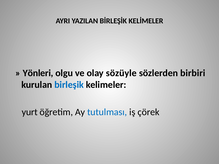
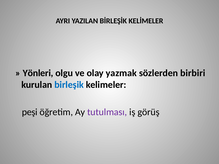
sözüyle: sözüyle -> yazmak (121, 73)
yurt: yurt -> peşi (30, 112)
tutulması colour: blue -> purple (107, 112)
çörek: çörek -> görüş (149, 112)
